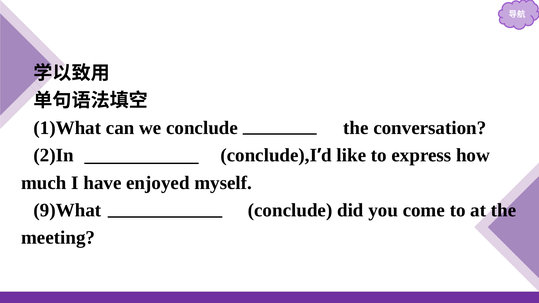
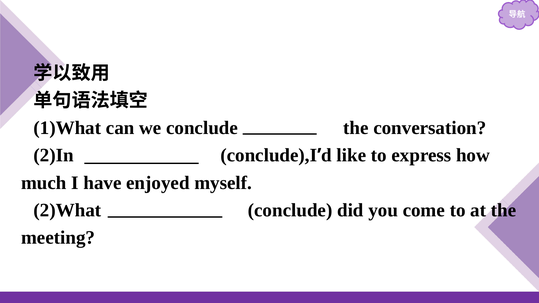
9)What: 9)What -> 2)What (67, 210)
